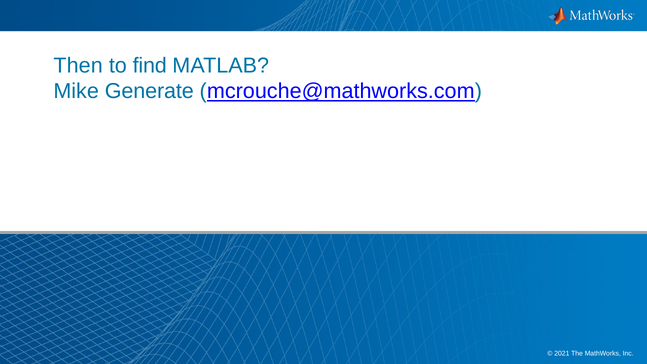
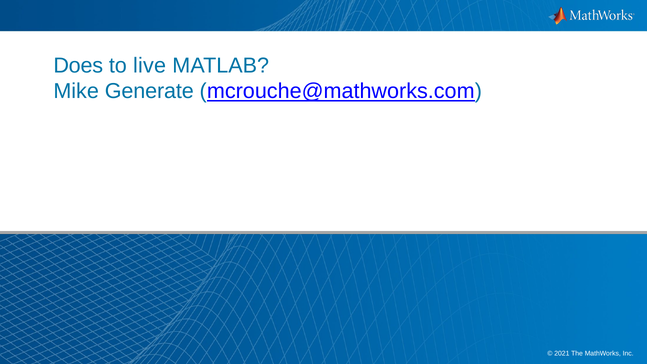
Then: Then -> Does (78, 65)
find: find -> live (150, 65)
